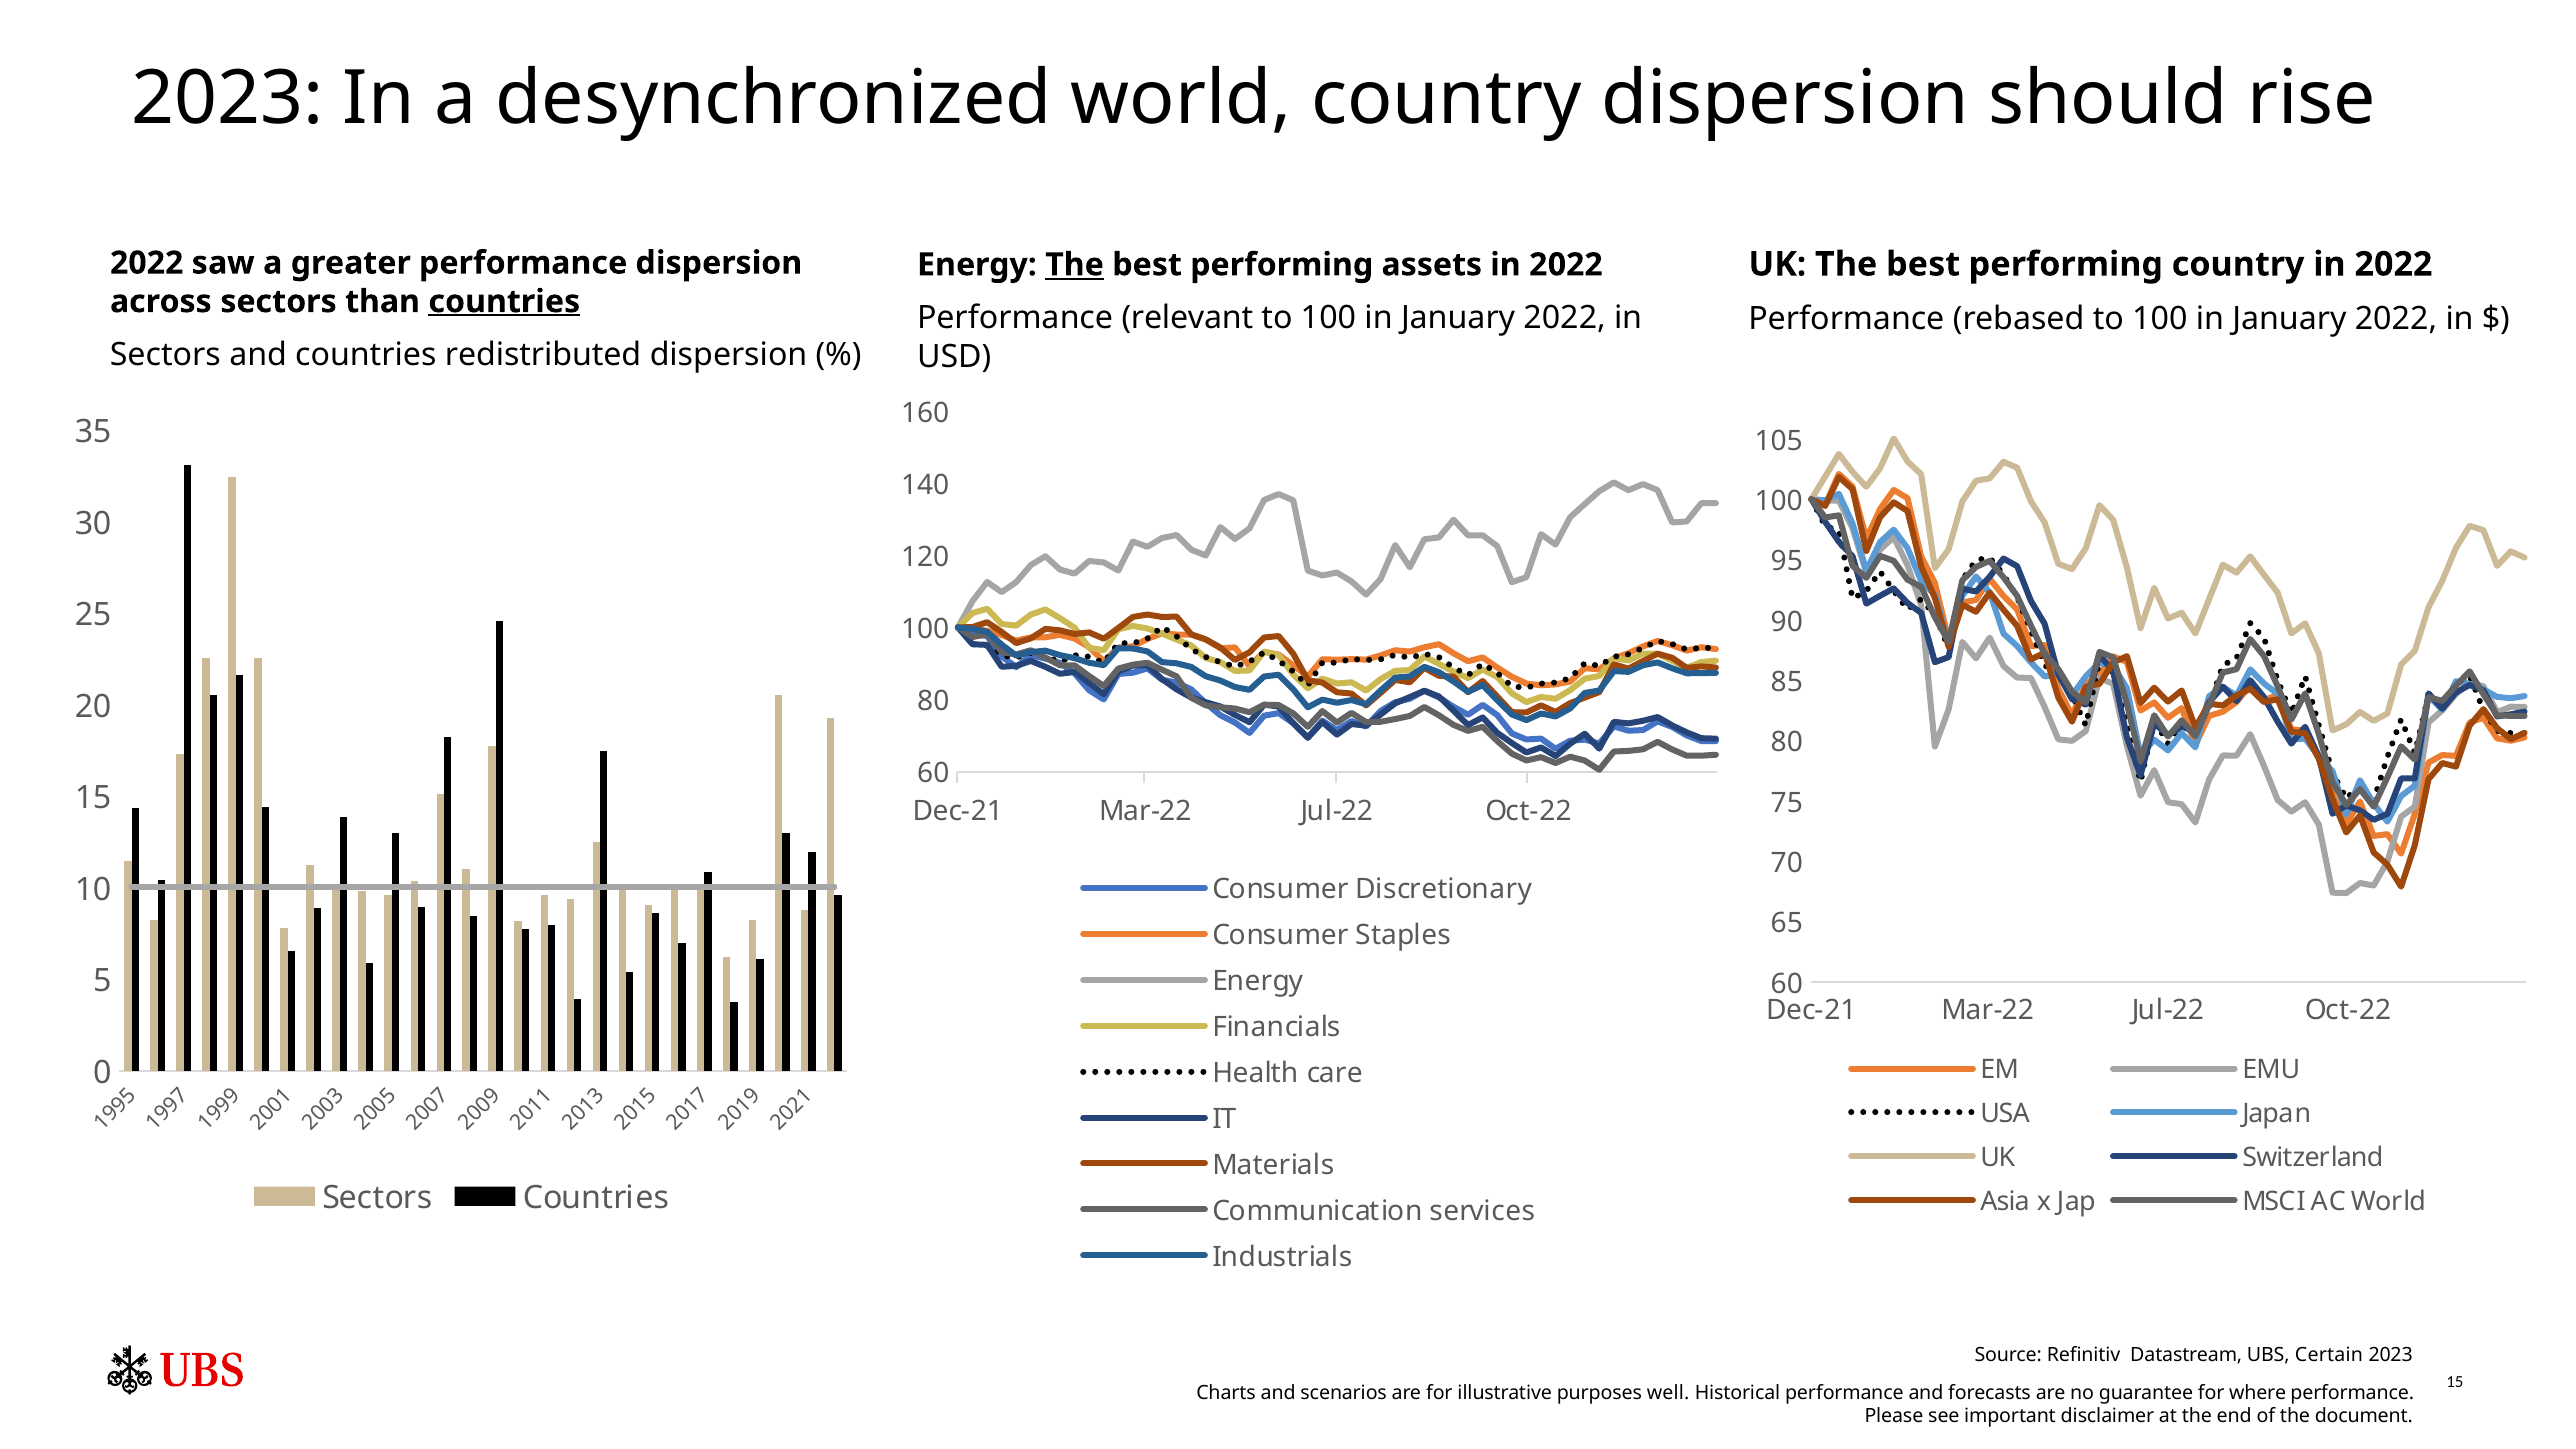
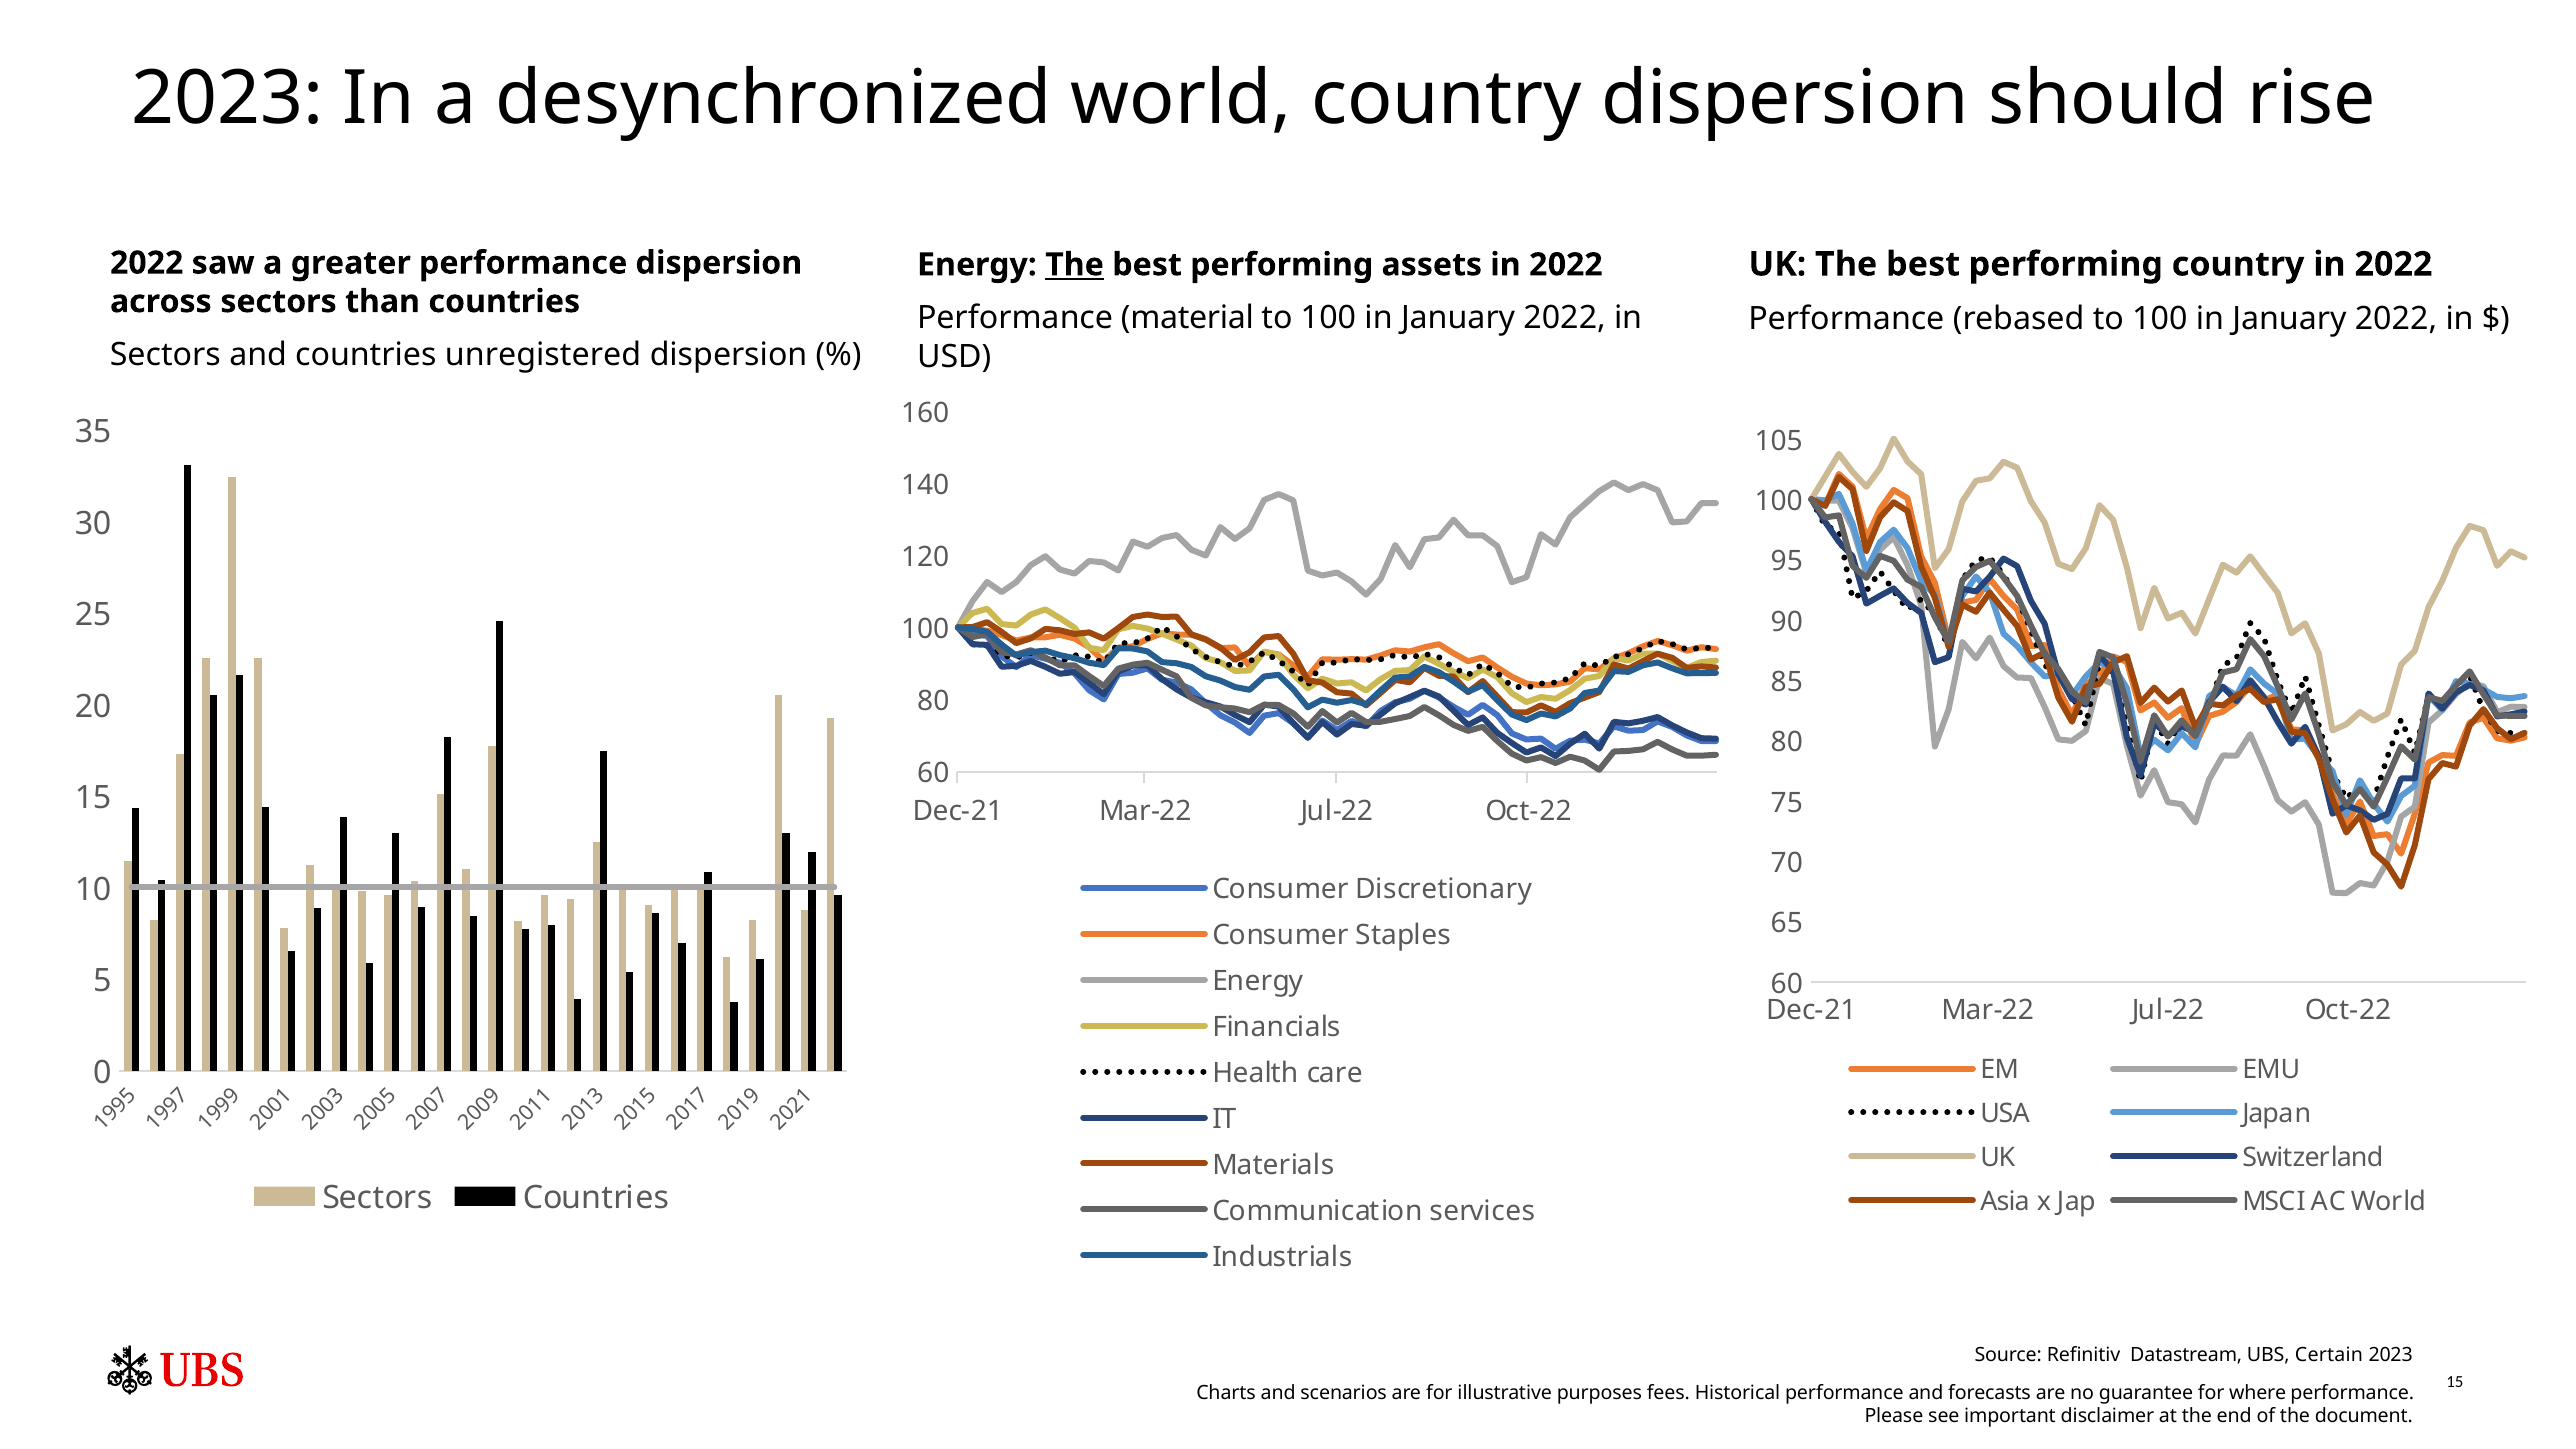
countries underline: present -> none (504, 302)
relevant: relevant -> material (1187, 318)
redistributed: redistributed -> unregistered (543, 355)
well: well -> fees (1668, 1393)
